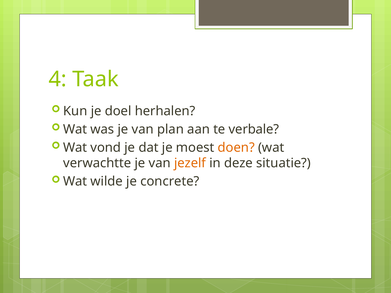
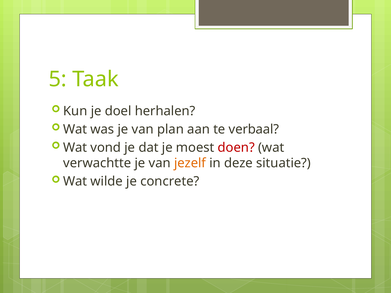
4: 4 -> 5 (58, 79)
verbale: verbale -> verbaal (254, 129)
doen colour: orange -> red (236, 148)
